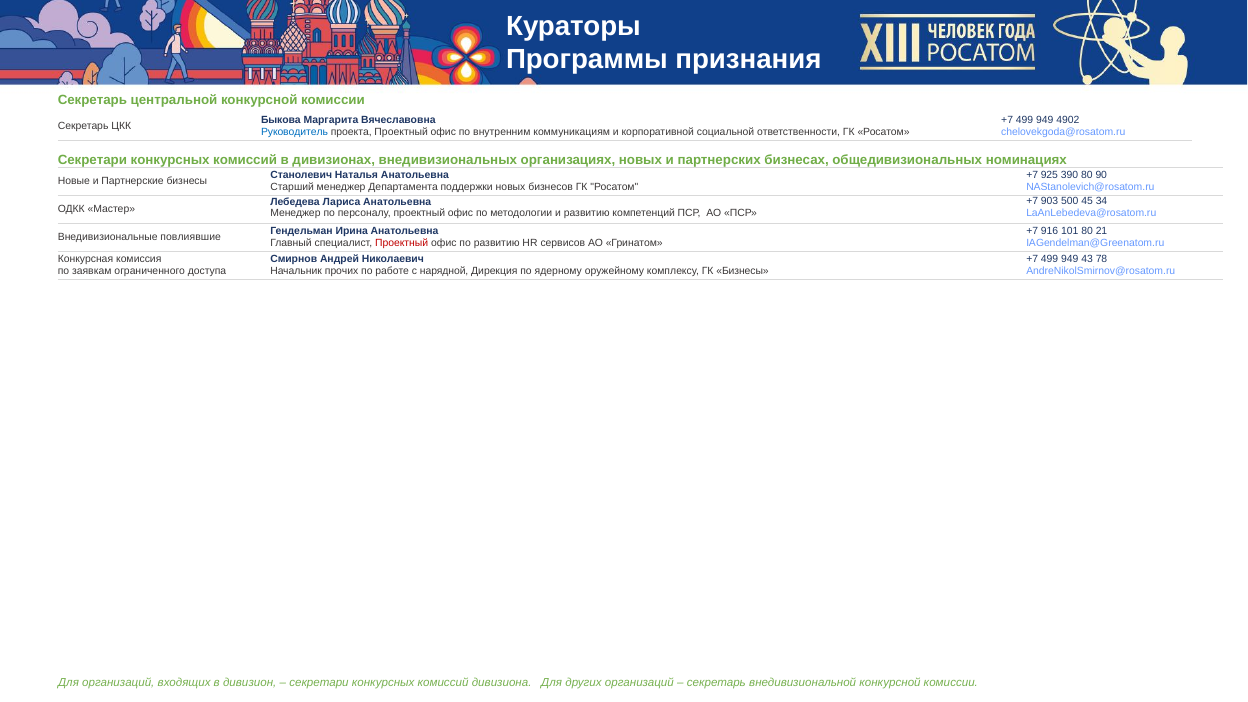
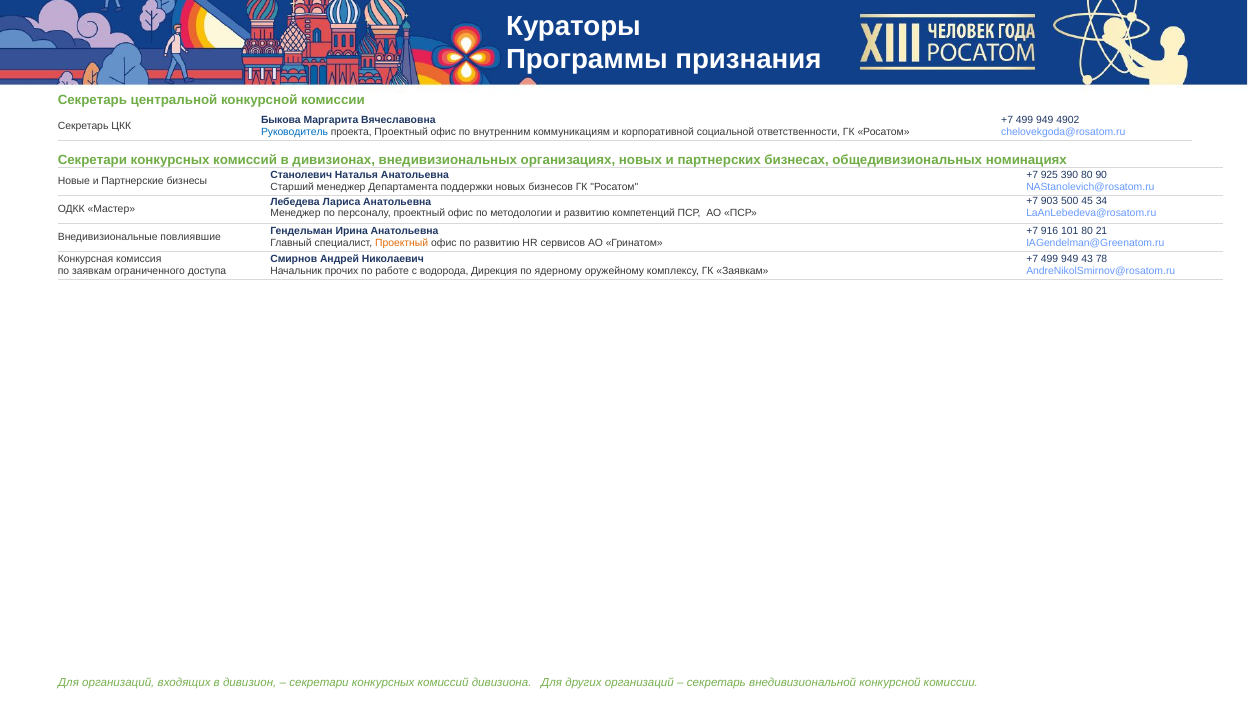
Проектный colour: red -> orange (402, 243)
нарядной: нарядной -> водорода (444, 271)
ГК Бизнесы: Бизнесы -> Заявкам (742, 271)
